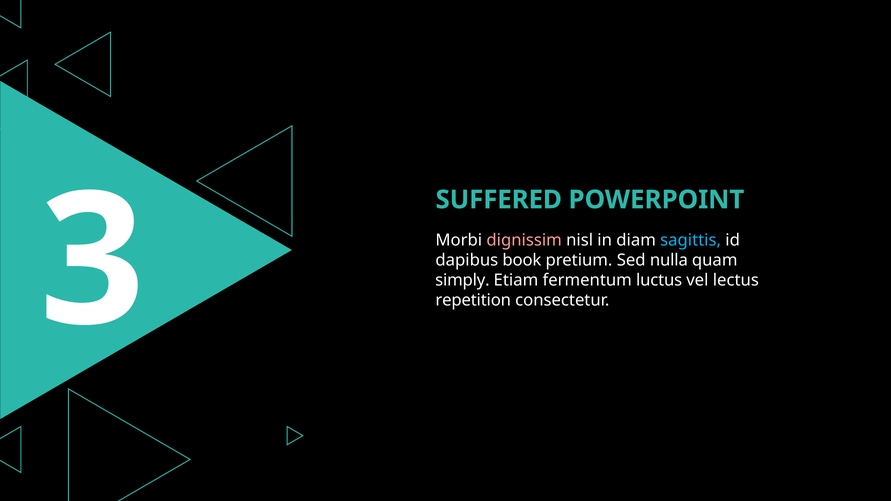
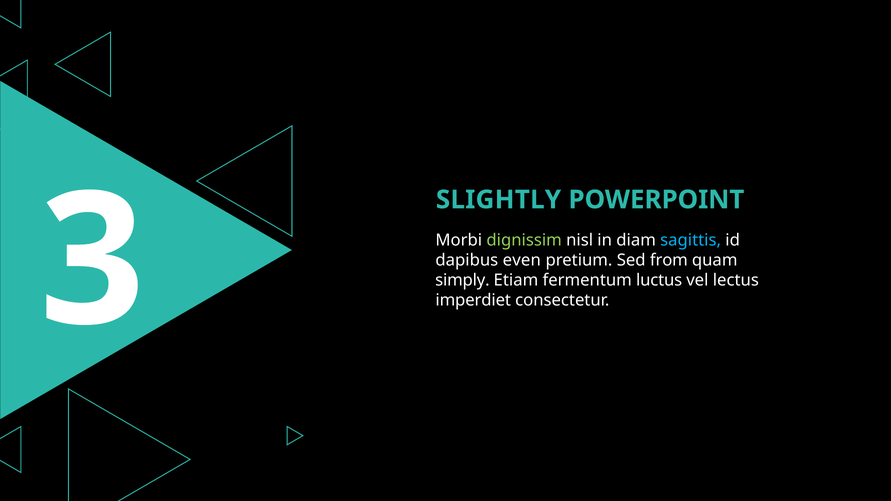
SUFFERED: SUFFERED -> SLIGHTLY (498, 200)
dignissim colour: pink -> light green (524, 240)
book: book -> even (522, 260)
nulla: nulla -> from (669, 260)
repetition: repetition -> imperdiet (473, 300)
